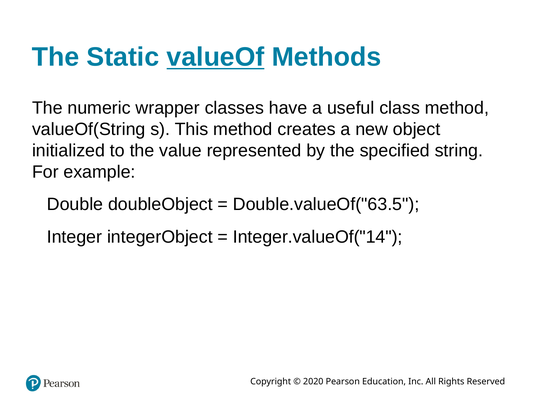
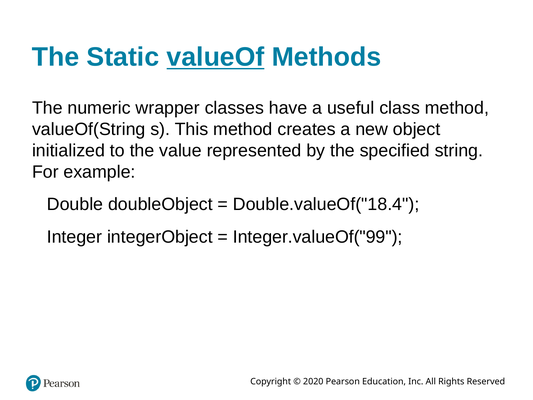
Double.valueOf("63.5: Double.valueOf("63.5 -> Double.valueOf("18.4 (326, 204)
Integer.valueOf("14: Integer.valueOf("14 -> Integer.valueOf("99 (318, 237)
